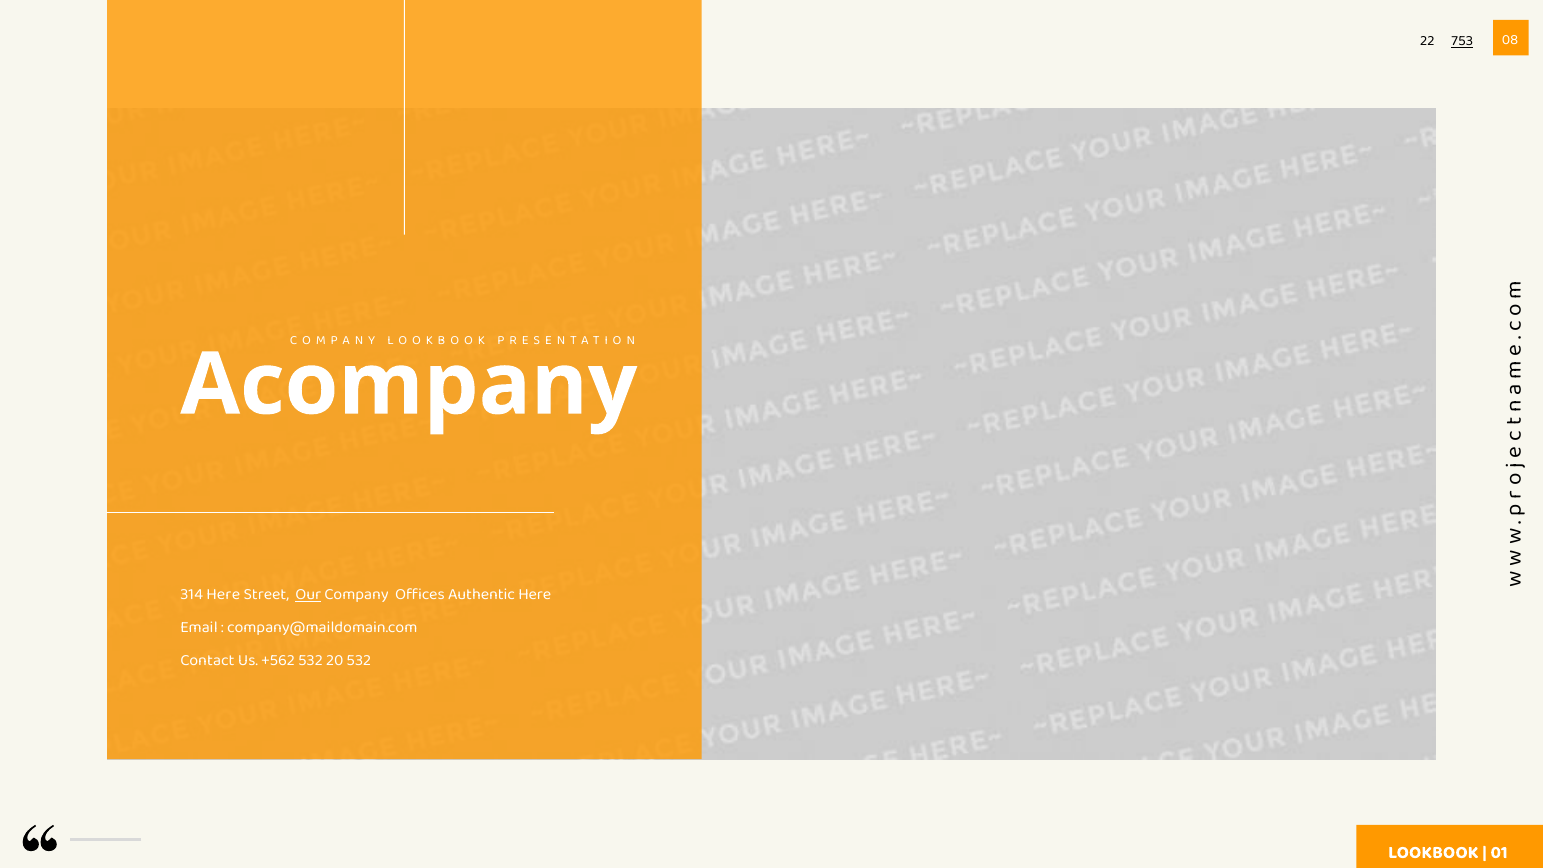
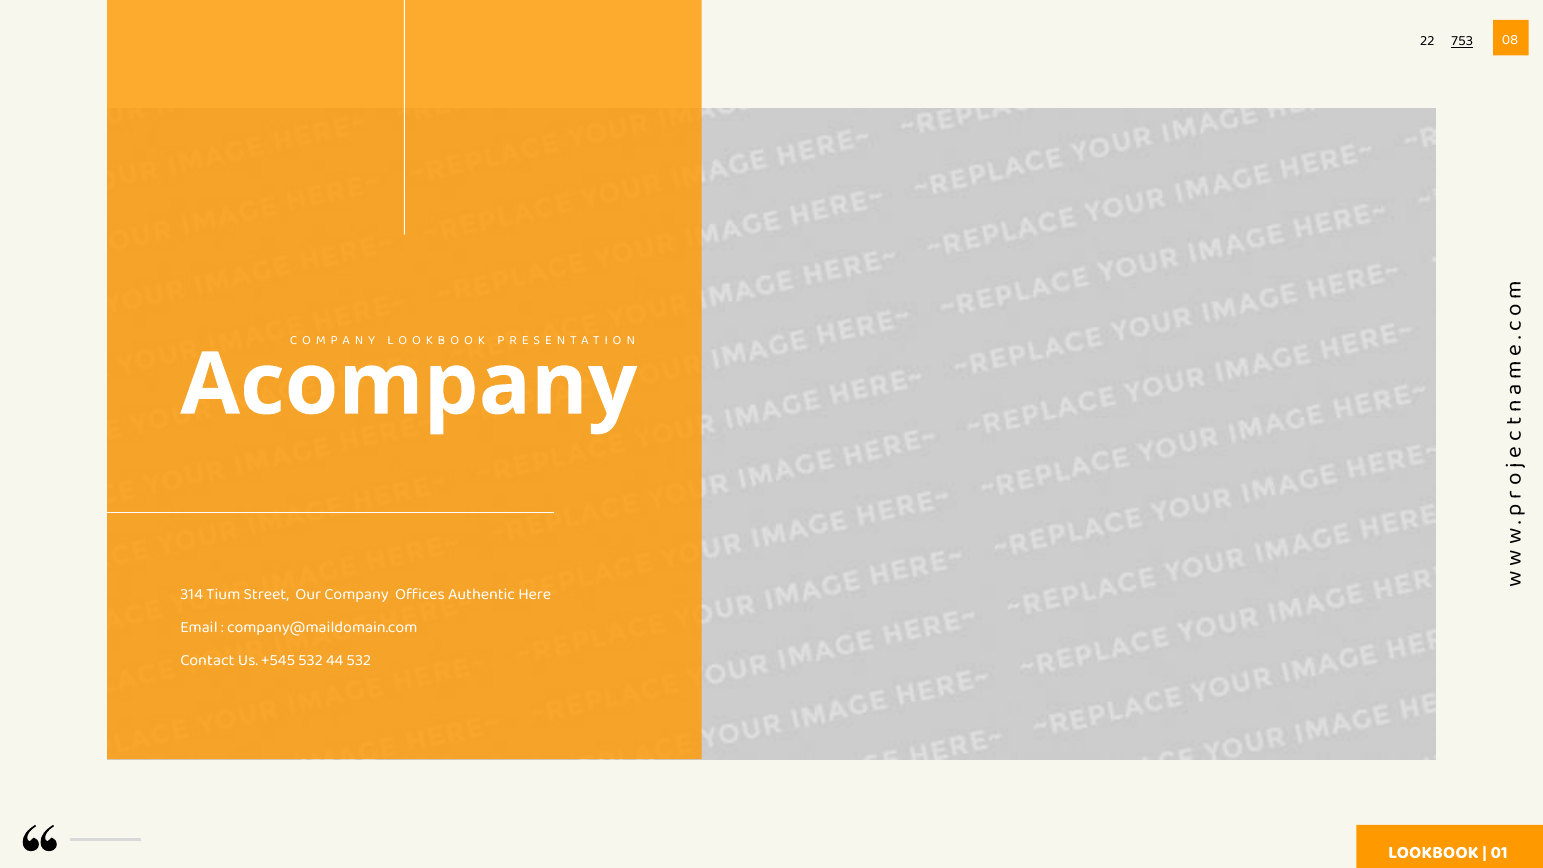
314 Here: Here -> Tium (223, 594)
Our underline: present -> none (308, 594)
+562: +562 -> +545 (278, 660)
20: 20 -> 44 (335, 660)
